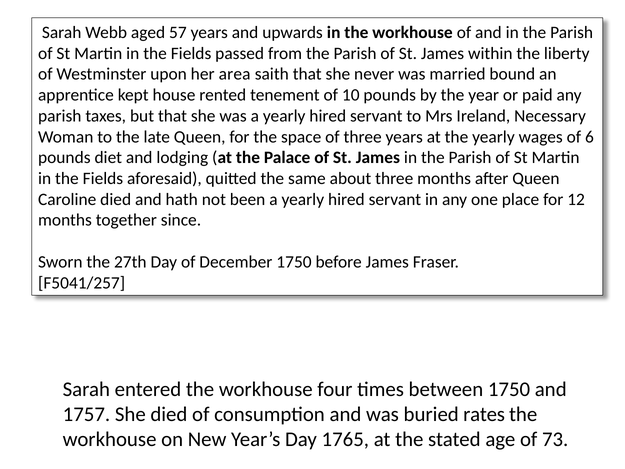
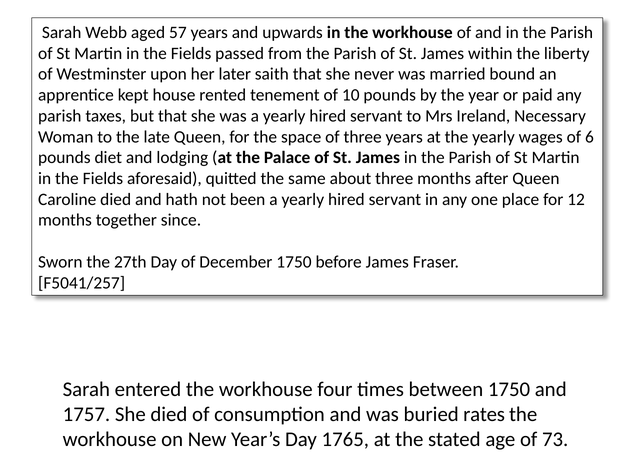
area: area -> later (235, 74)
